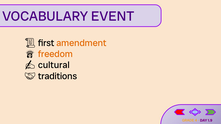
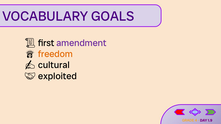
EVENT: EVENT -> GOALS (113, 16)
amendment colour: orange -> purple (81, 43)
traditions: traditions -> exploited (57, 76)
